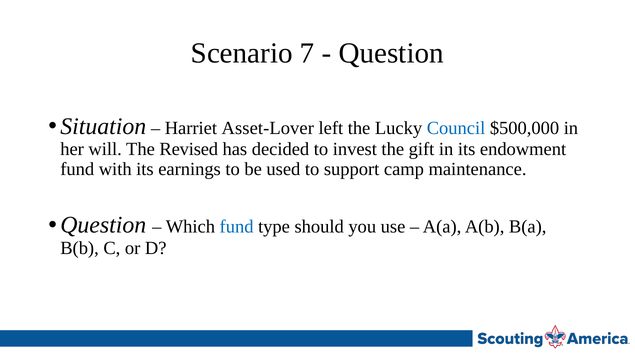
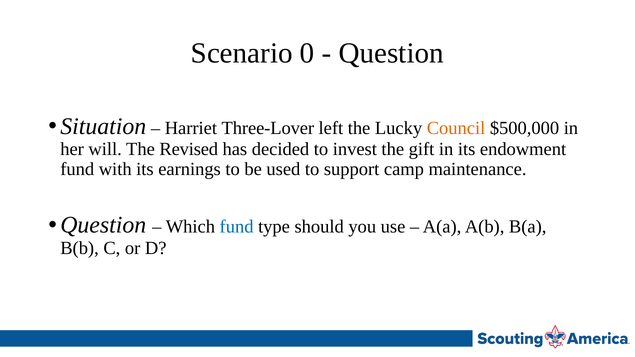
7: 7 -> 0 (307, 53)
Asset-Lover: Asset-Lover -> Three-Lover (268, 128)
Council colour: blue -> orange (456, 128)
